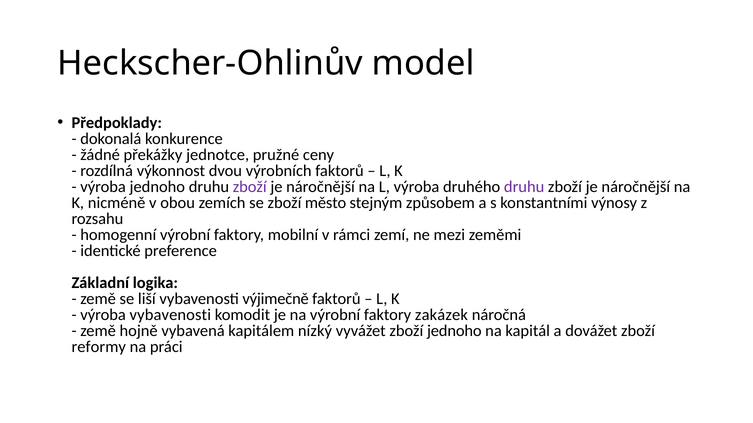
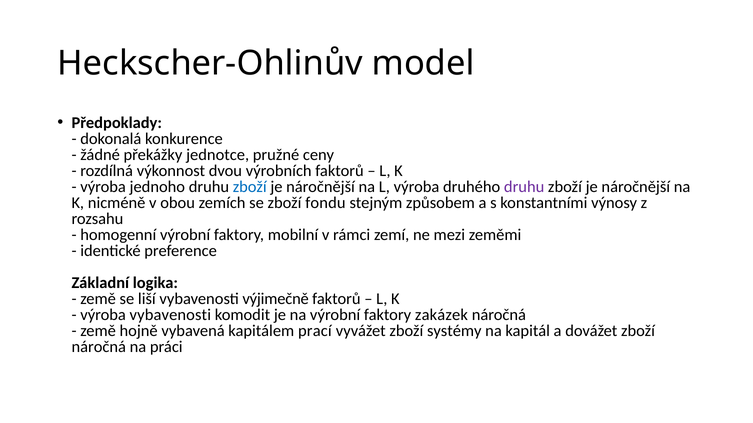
zboží colour: purple -> blue (250, 187)
město: město -> fondu (325, 203)
nízký: nízký -> prací (315, 331)
zboží jednoho: jednoho -> systémy (454, 331)
reformy: reformy -> náročná (99, 347)
